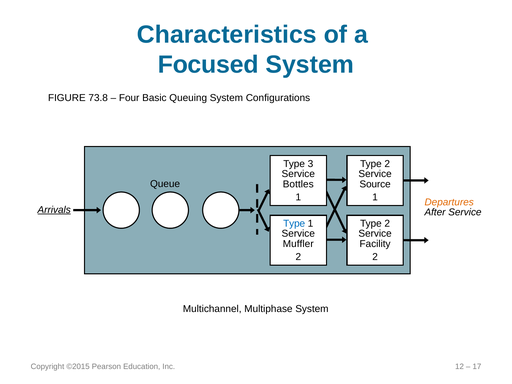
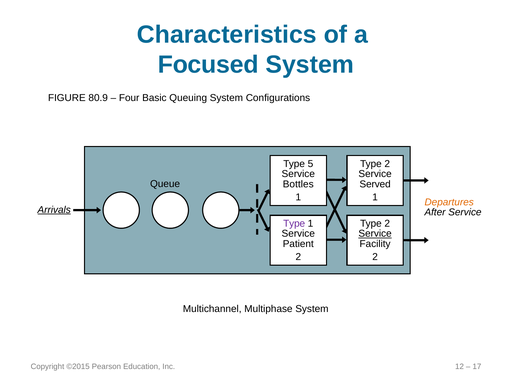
73.8: 73.8 -> 80.9 (98, 98)
3: 3 -> 5 (310, 164)
Source: Source -> Served (375, 184)
Type colour: blue -> purple (294, 224)
Service underline: none -> present (375, 234)
Muffler: Muffler -> Patient (298, 244)
